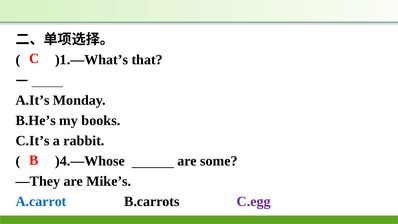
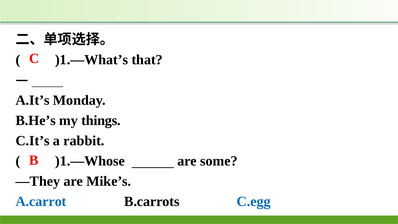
books: books -> things (101, 120)
)4.—Whose: )4.—Whose -> )1.—Whose (90, 161)
C.egg colour: purple -> blue (254, 201)
